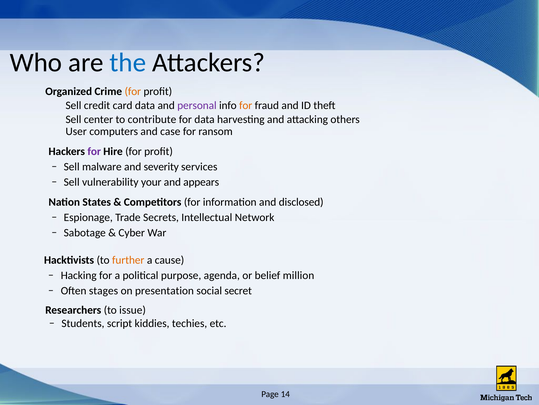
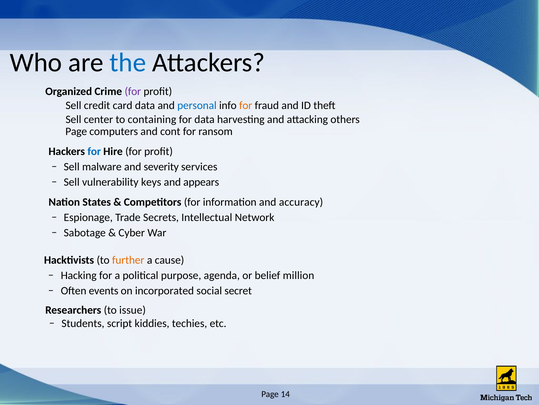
for colour: orange -> purple (133, 91)
personal colour: purple -> blue (197, 105)
contribute: contribute -> containing (152, 119)
User: User -> Page (76, 131)
case: case -> cont (170, 131)
for colour: purple -> blue (94, 151)
your: your -> keys (151, 182)
disclosed: disclosed -> accuracy (301, 202)
stages: stages -> events (104, 290)
presentation: presentation -> incorporated (165, 290)
